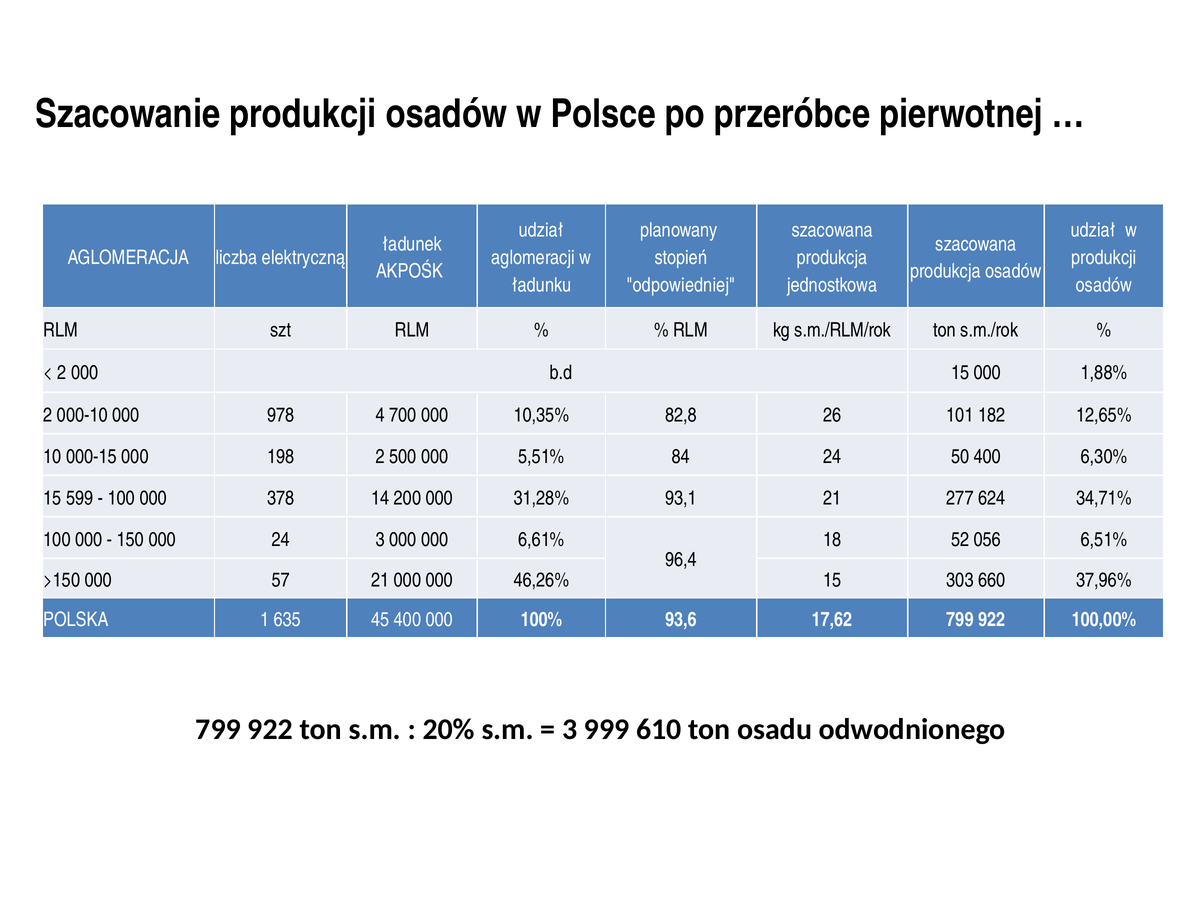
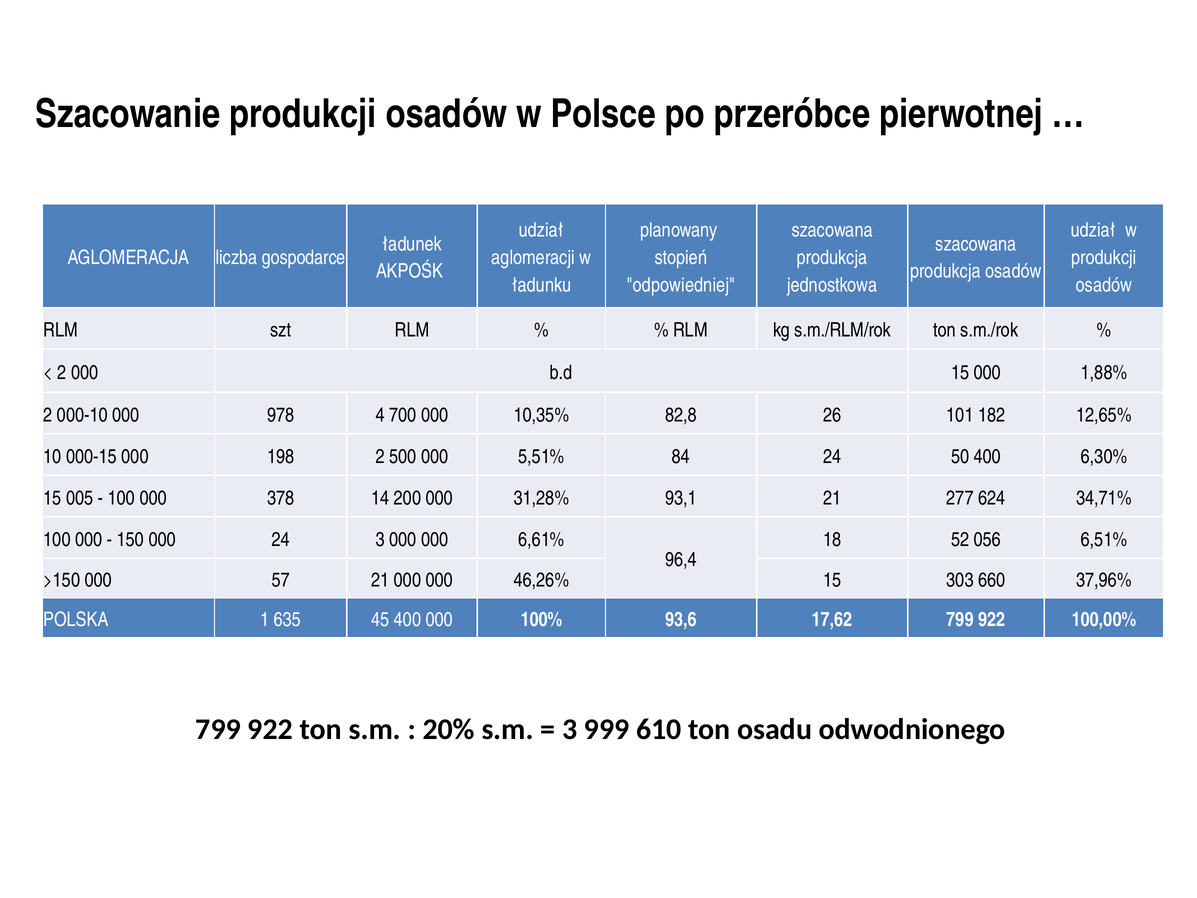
elektryczną: elektryczną -> gospodarce (304, 258)
599: 599 -> 005 (80, 498)
